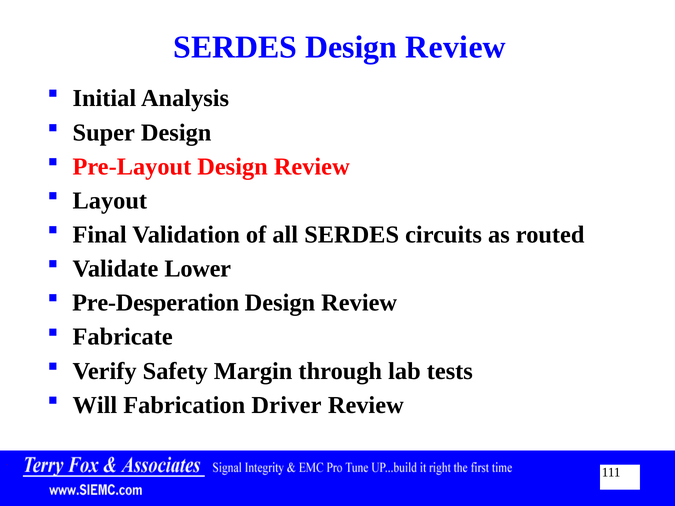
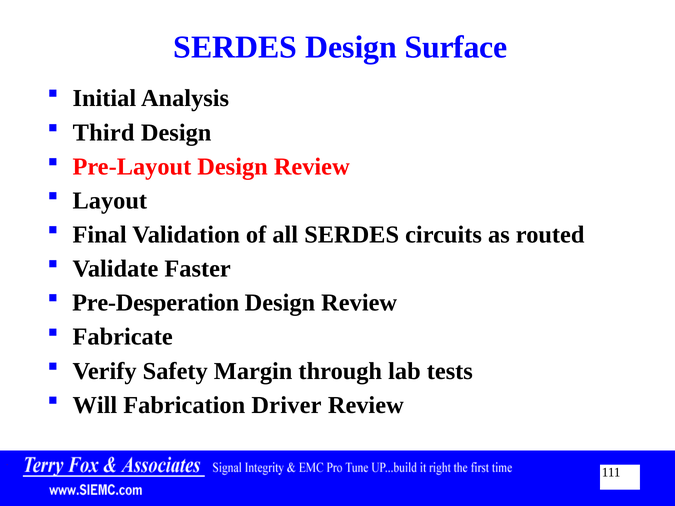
SERDES Design Review: Review -> Surface (456, 47)
Super: Super -> Third (104, 133)
Lower: Lower -> Faster (198, 269)
